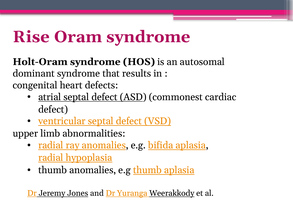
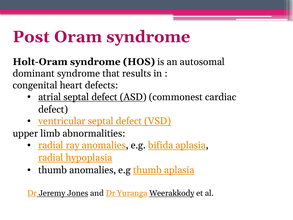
Rise: Rise -> Post (31, 37)
